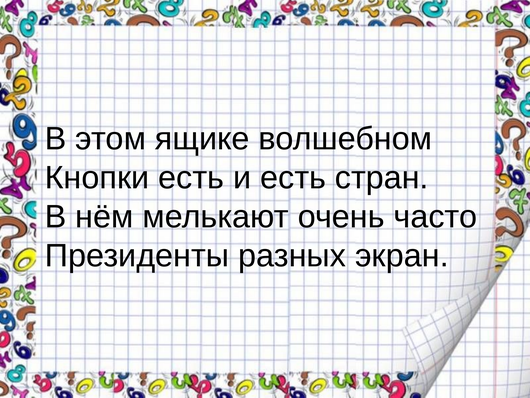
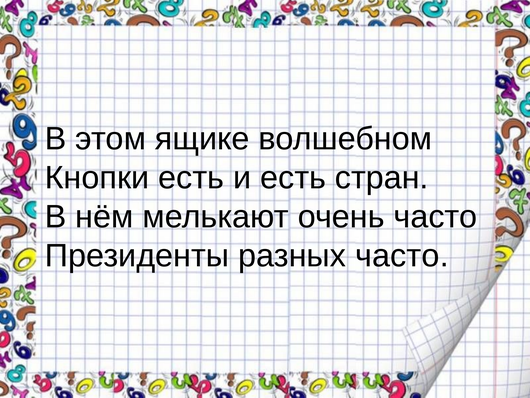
разных экран: экран -> часто (402, 255)
